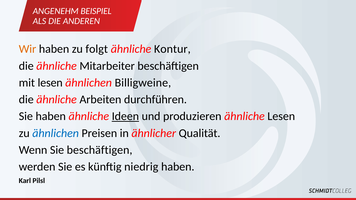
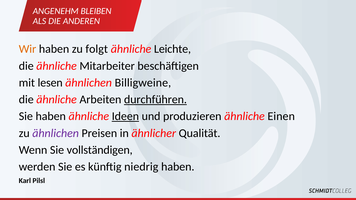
BEISPIEL: BEISPIEL -> BLEIBEN (96, 11)
Kontur: Kontur -> Leichte (172, 49)
durchführen underline: none -> present (155, 100)
ähnliche Lesen: Lesen -> Einen (281, 116)
ähnlichen colour: blue -> purple (56, 133)
Sie beschäftigen: beschäftigen -> vollständigen (100, 150)
